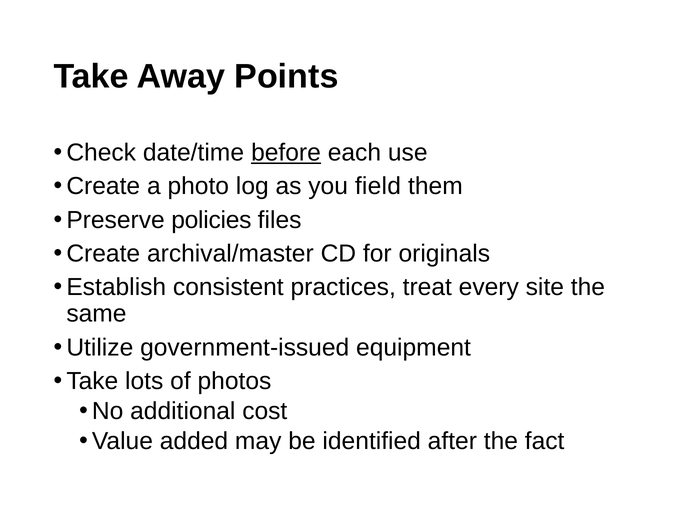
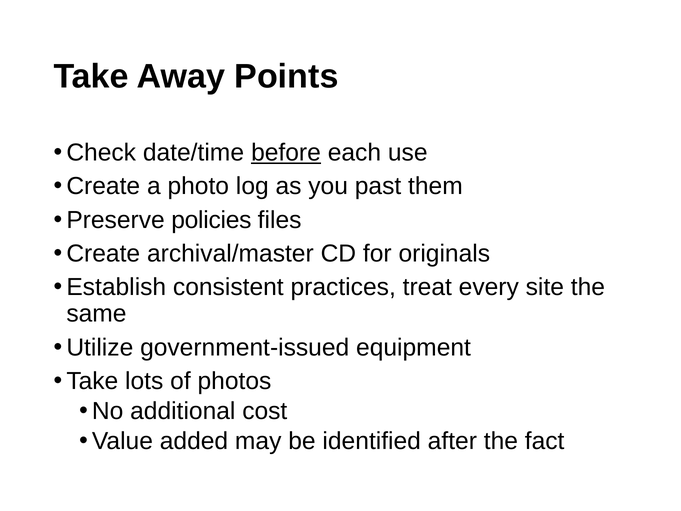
field: field -> past (378, 186)
